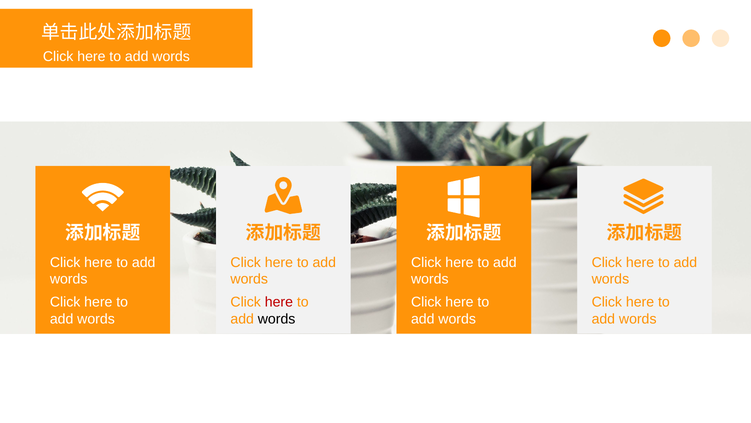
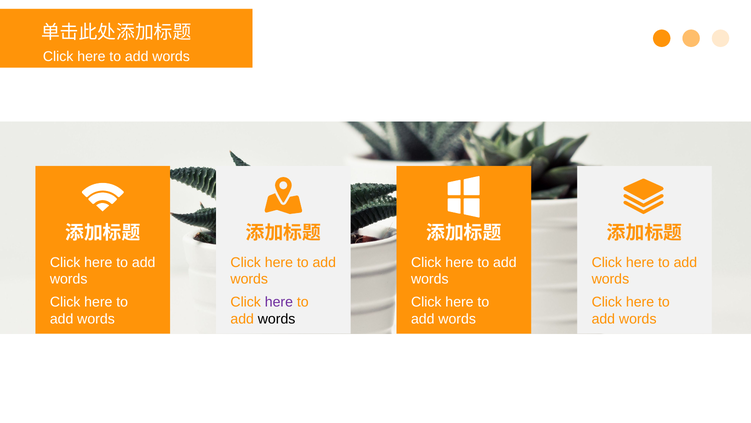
here colour: red -> purple (279, 302)
